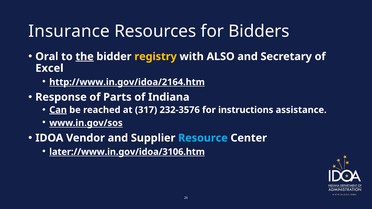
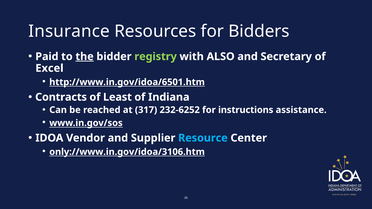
Oral: Oral -> Paid (47, 57)
registry colour: yellow -> light green (156, 57)
http://www.in.gov/idoa/2164.htm: http://www.in.gov/idoa/2164.htm -> http://www.in.gov/idoa/6501.htm (127, 82)
Response: Response -> Contracts (61, 97)
Parts: Parts -> Least (117, 97)
Can underline: present -> none (58, 110)
232-3576: 232-3576 -> 232-6252 (180, 110)
later://www.in.gov/idoa/3106.htm: later://www.in.gov/idoa/3106.htm -> only://www.in.gov/idoa/3106.htm (127, 152)
